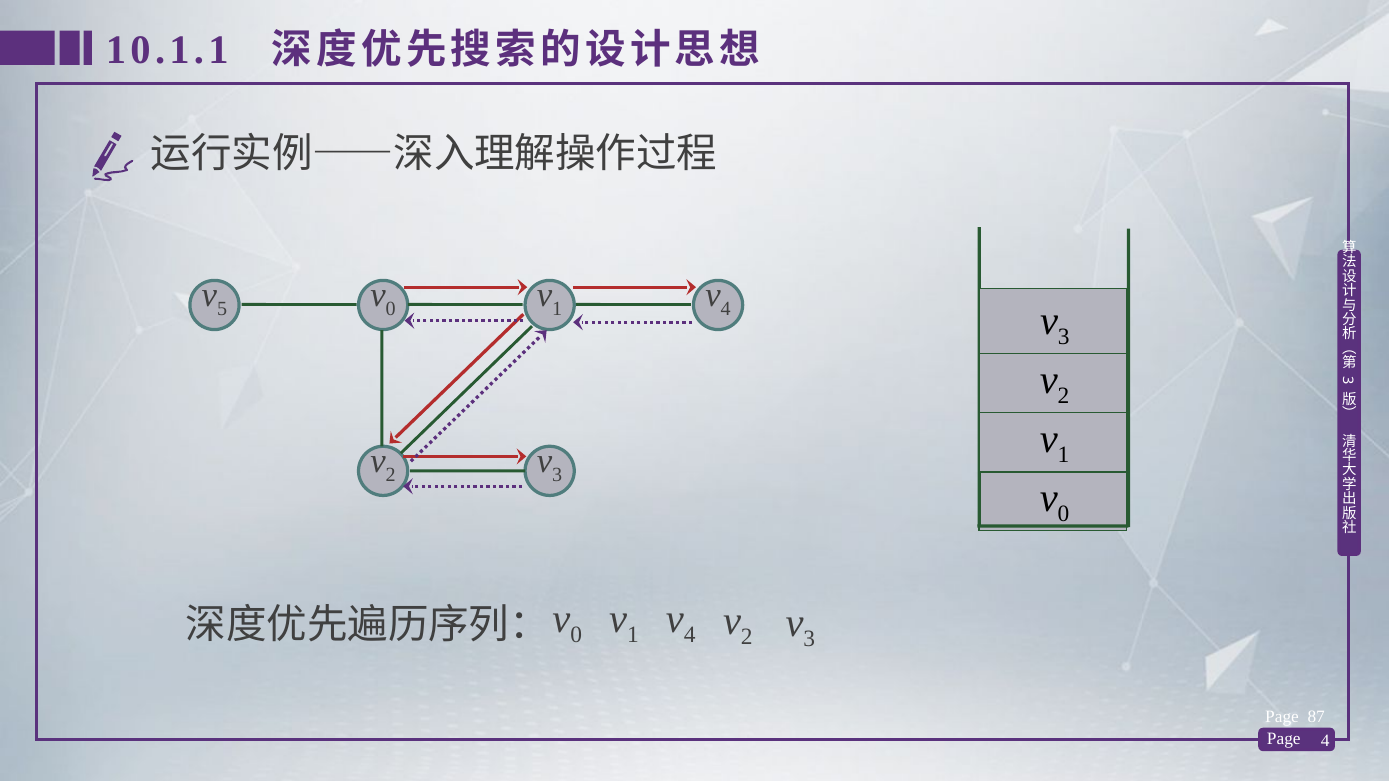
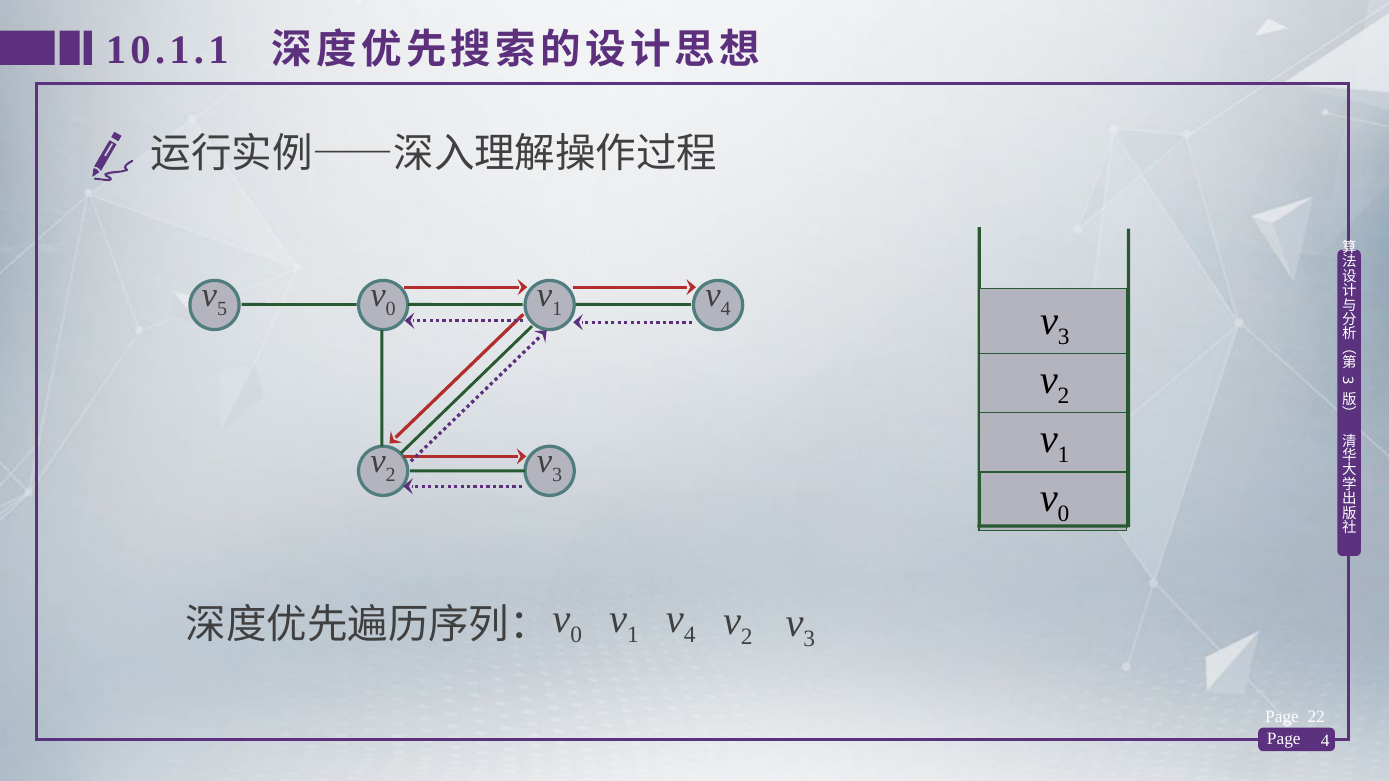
87: 87 -> 22 (1316, 717)
